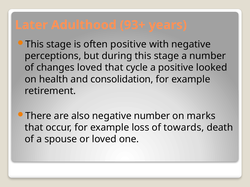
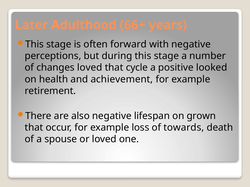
93+: 93+ -> 66+ (133, 25)
often positive: positive -> forward (128, 44)
consolidation: consolidation -> achievement (122, 79)
negative number: number -> lifespan (152, 116)
marks: marks -> grown (201, 116)
